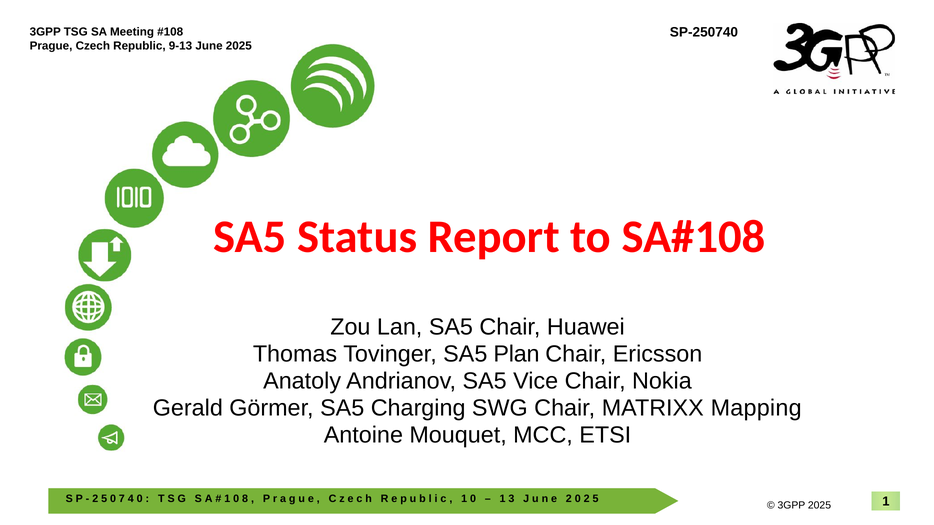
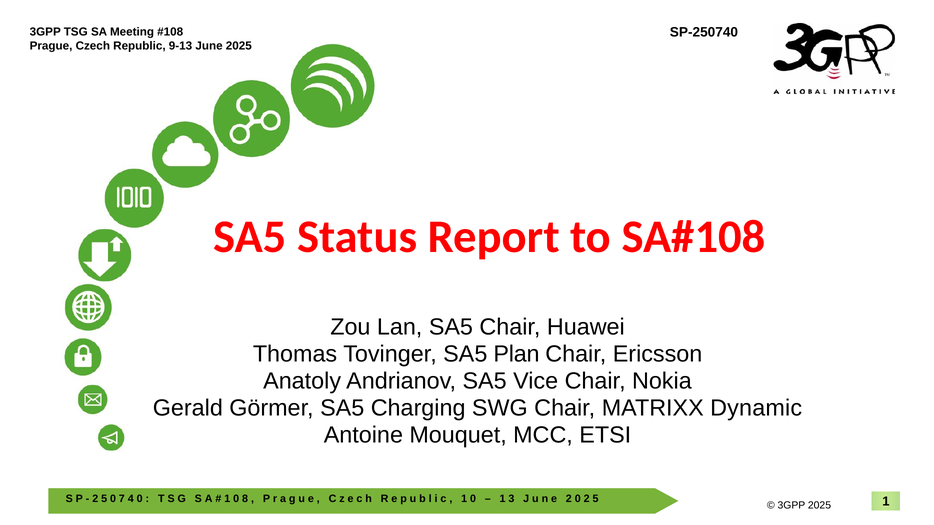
Mapping: Mapping -> Dynamic (756, 408)
